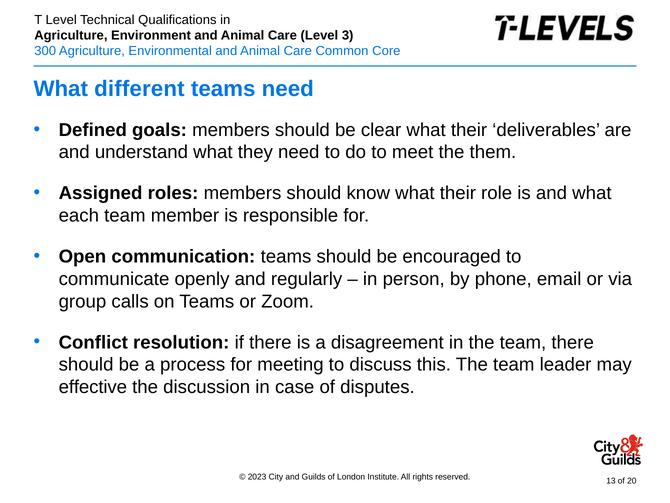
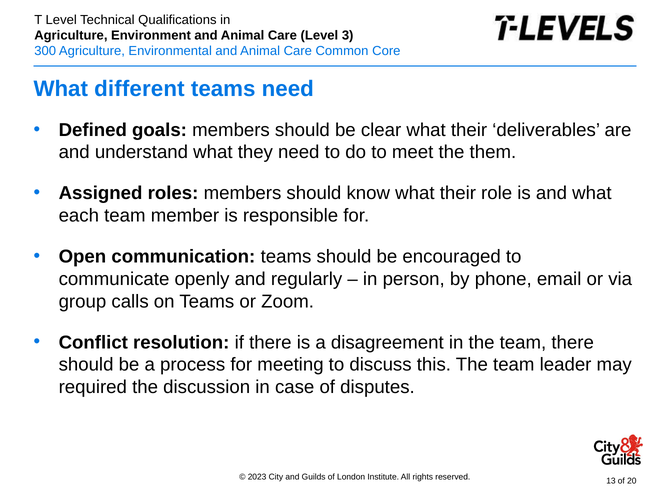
effective: effective -> required (93, 387)
